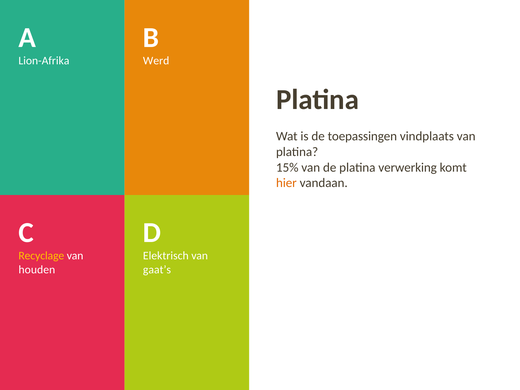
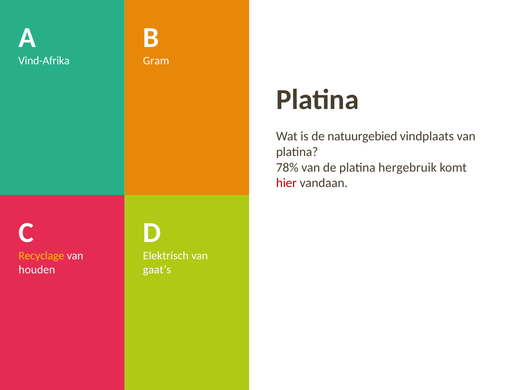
Lion-Afrika: Lion-Afrika -> Vind-Afrika (44, 61)
Werd: Werd -> Gram (156, 61)
toepassingen: toepassingen -> natuurgebied (362, 136)
15%: 15% -> 78% (287, 167)
verwerking: verwerking -> hergebruik (408, 167)
hier colour: orange -> red (286, 183)
